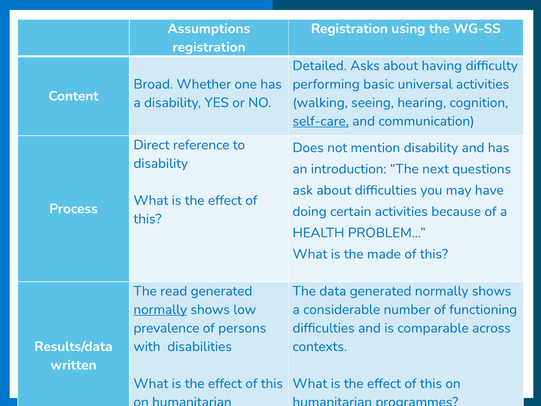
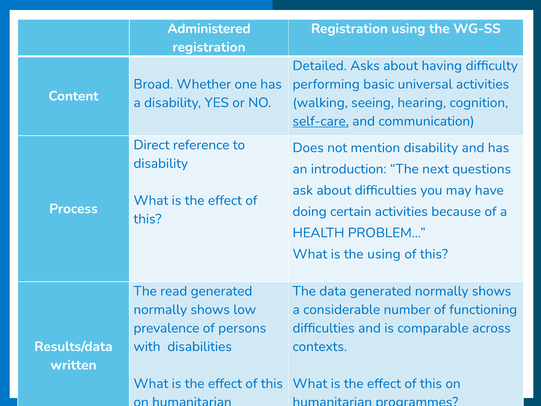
Assumptions: Assumptions -> Administered (209, 29)
the made: made -> using (384, 254)
normally underline: present -> none (160, 309)
